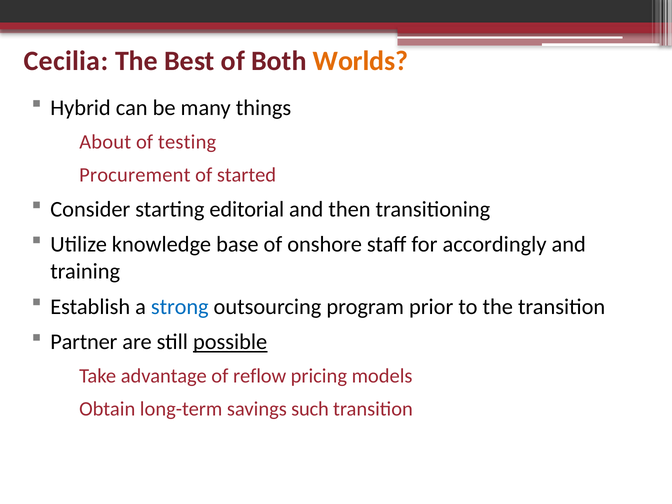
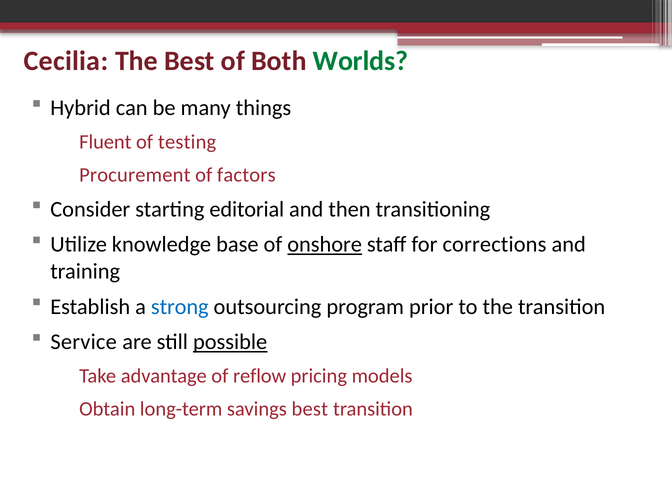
Worlds colour: orange -> green (361, 61)
About: About -> Fluent (105, 142)
started: started -> factors (246, 175)
onshore underline: none -> present (325, 245)
accordingly: accordingly -> corrections (494, 245)
Partner: Partner -> Service (84, 342)
savings such: such -> best (310, 409)
